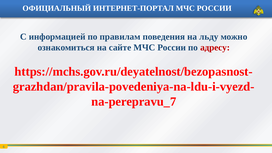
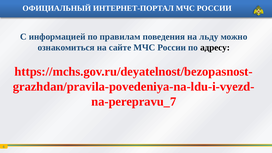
адресу colour: red -> black (215, 48)
